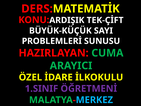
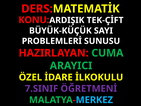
1.SINIF: 1.SINIF -> 7.SINIF (42, 88)
